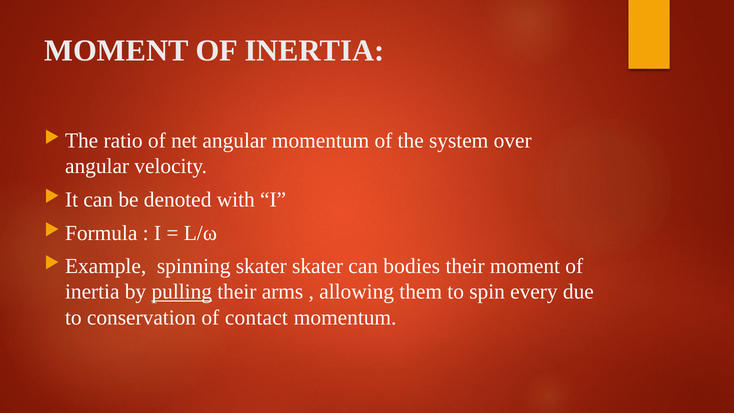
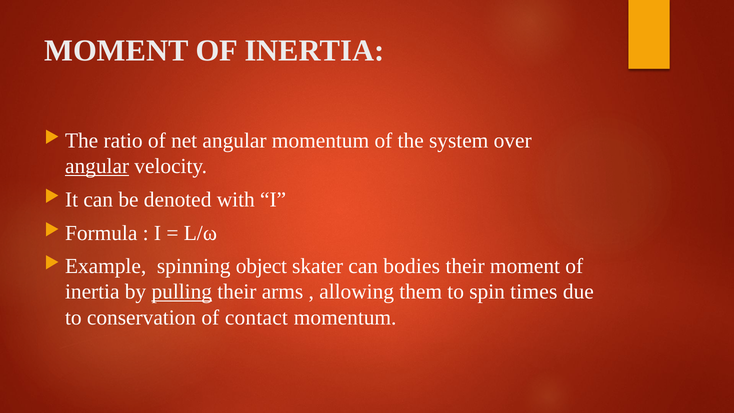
angular underline: none -> present (97, 166)
spinning skater: skater -> object (261, 266)
every: every -> times (534, 292)
